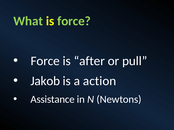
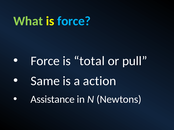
force colour: light green -> light blue (74, 21)
after: after -> total (89, 61)
Jakob: Jakob -> Same (45, 81)
